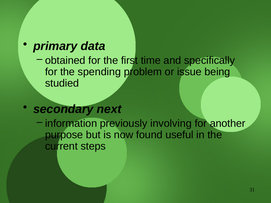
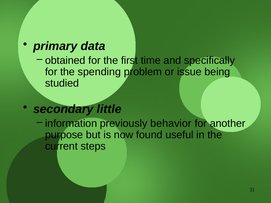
next: next -> little (109, 109)
involving: involving -> behavior (171, 124)
